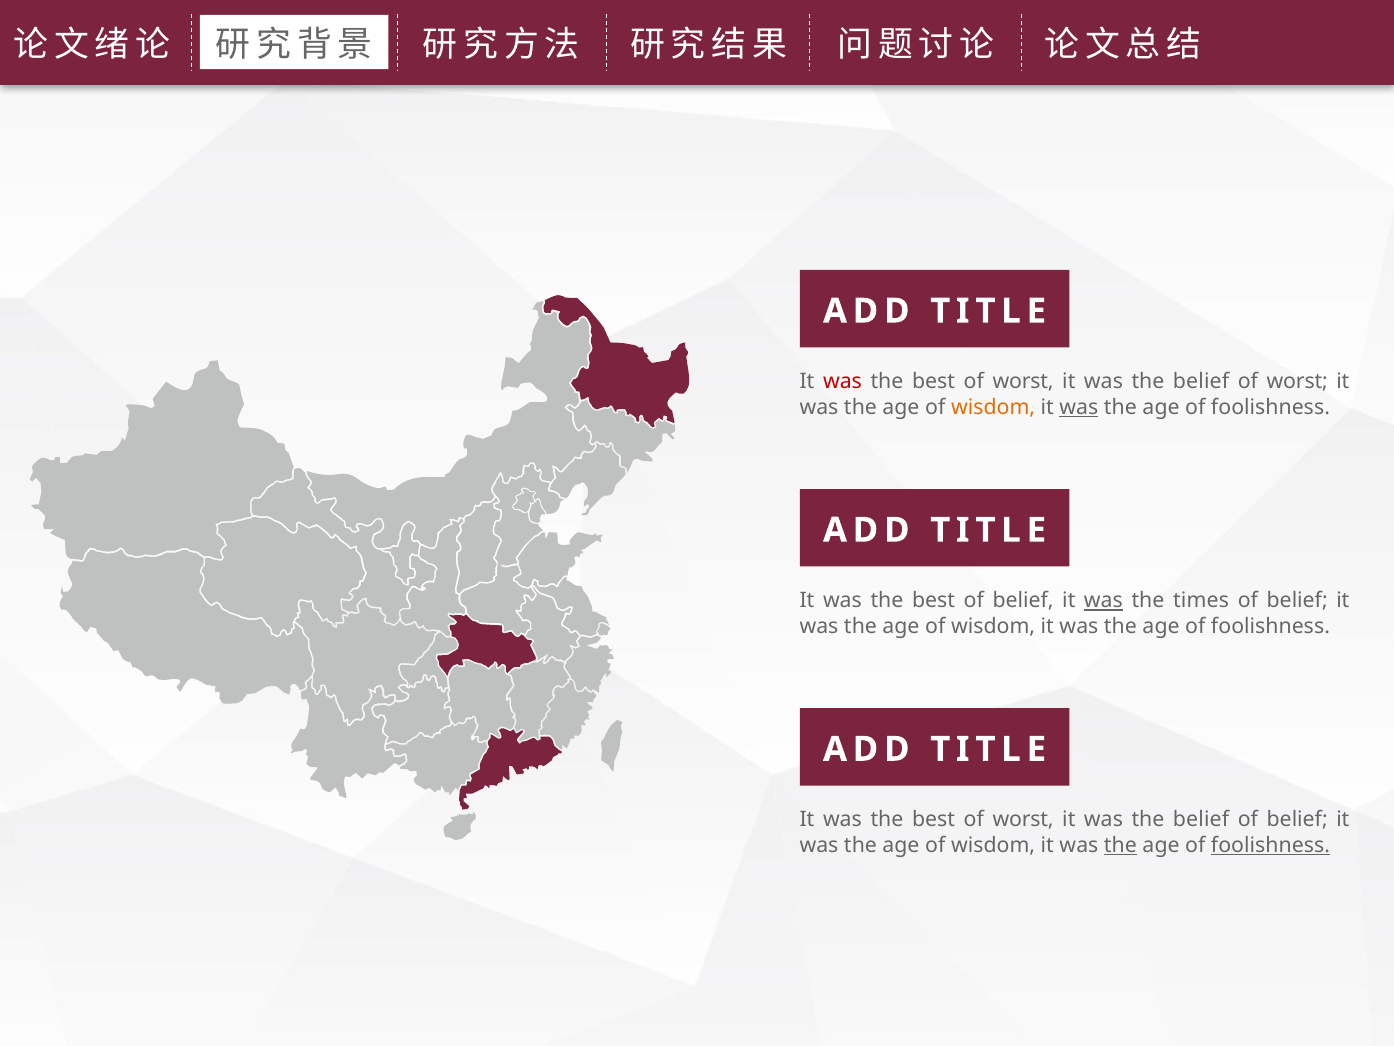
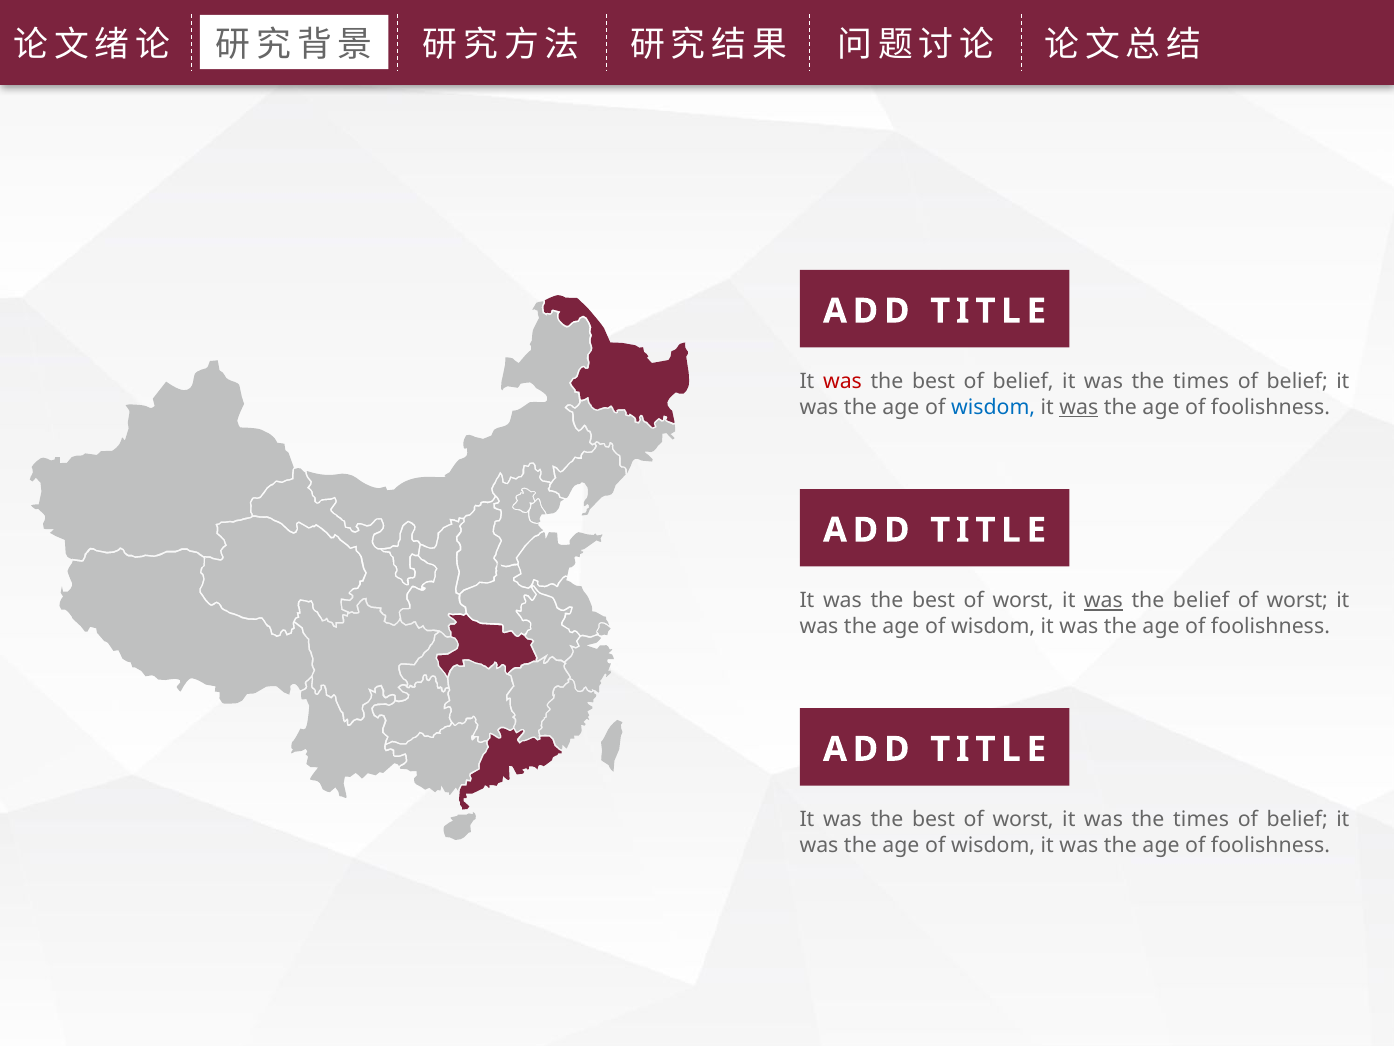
worst: worst -> belief (1023, 382)
belief: belief -> times (1201, 382)
worst: worst -> belief (1297, 382)
wisdom colour: orange -> blue (993, 407)
belief: belief -> worst (1023, 601)
the times: times -> belief (1201, 601)
belief: belief -> worst (1297, 601)
belief: belief -> times (1201, 819)
the underline: present -> none (1120, 845)
foolishness underline: present -> none (1270, 845)
